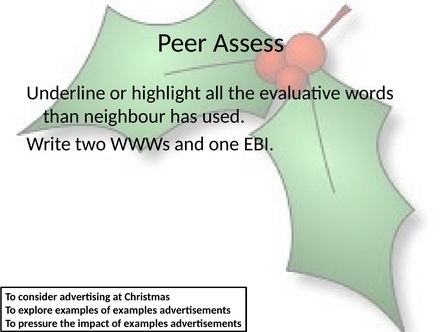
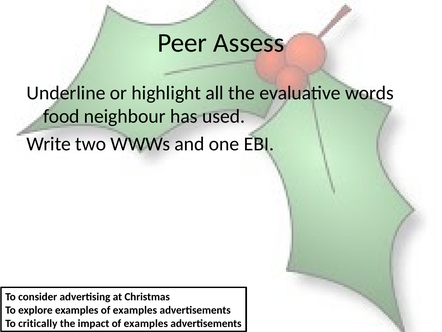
than: than -> food (61, 116)
pressure: pressure -> critically (38, 323)
